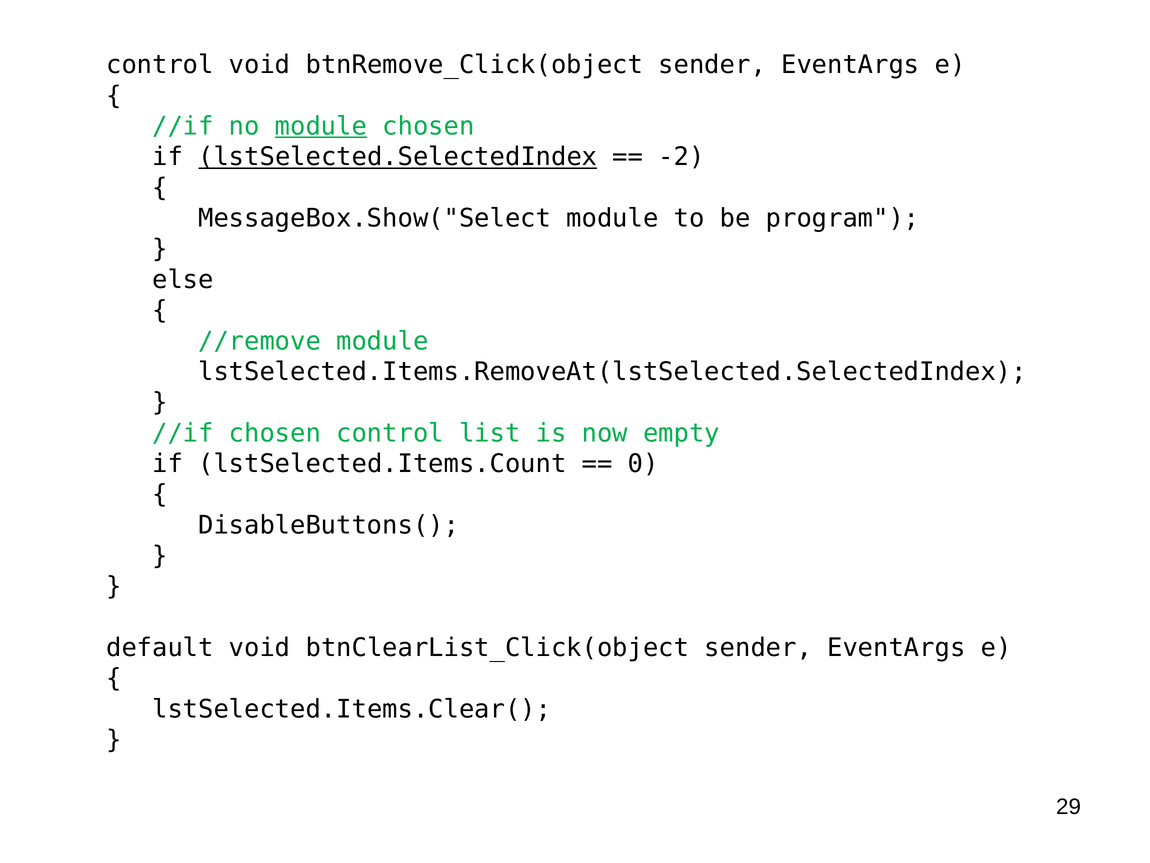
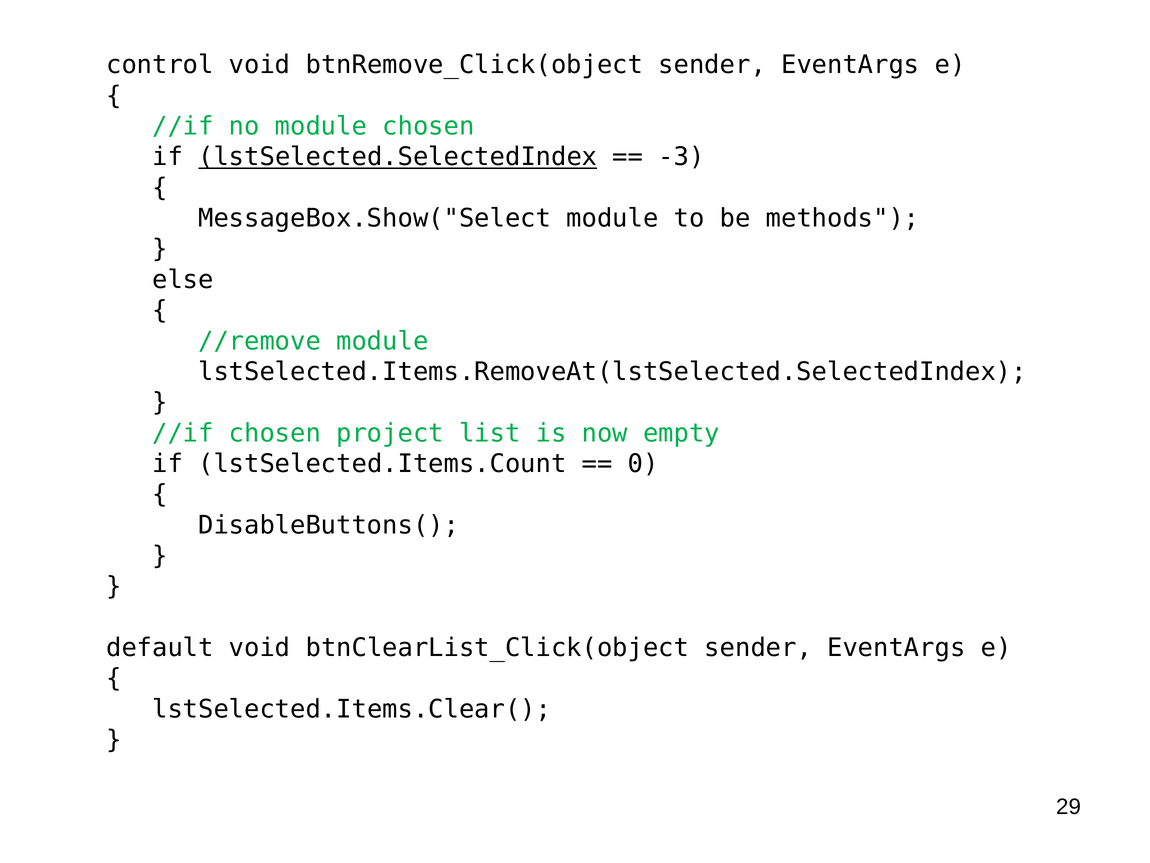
module underline: present -> none (321, 126)
-2: -2 -> -3 (682, 157)
program: program -> methods (843, 218)
chosen control: control -> project (390, 433)
